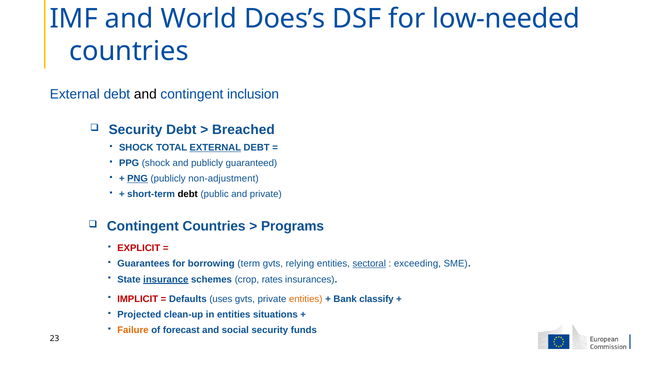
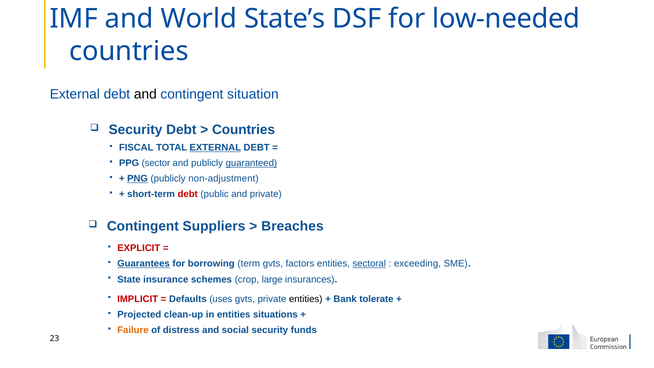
Does’s: Does’s -> State’s (285, 19)
inclusion: inclusion -> situation (253, 94)
Breached: Breached -> Countries (243, 130)
SHOCK: SHOCK -> FISCAL (136, 148)
PPG shock: shock -> sector (156, 163)
guaranteed underline: none -> present (251, 163)
debt colour: black -> red (188, 194)
Contingent Countries: Countries -> Suppliers (214, 226)
Programs: Programs -> Breaches (292, 226)
Guarantees underline: none -> present (144, 264)
relying: relying -> factors (300, 264)
insurance underline: present -> none (166, 279)
rates: rates -> large (272, 279)
entities colour: orange -> black (306, 299)
classify: classify -> tolerate (376, 299)
forecast: forecast -> distress (181, 330)
